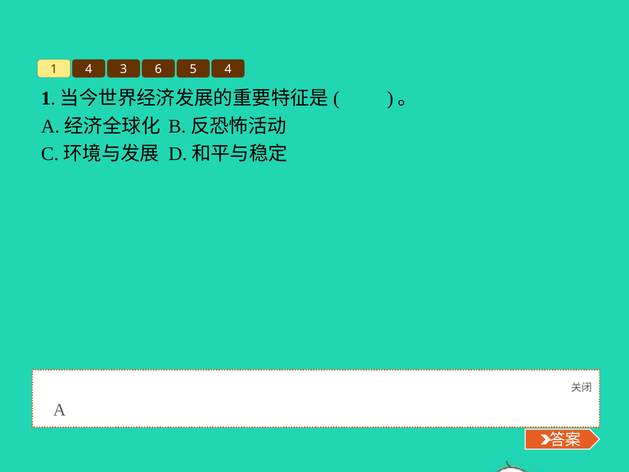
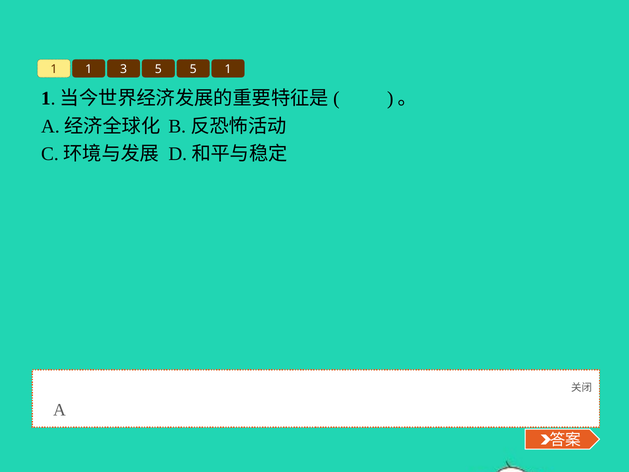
1 4: 4 -> 1 (89, 69)
3 6: 6 -> 5 (158, 69)
5 4: 4 -> 1 (228, 69)
